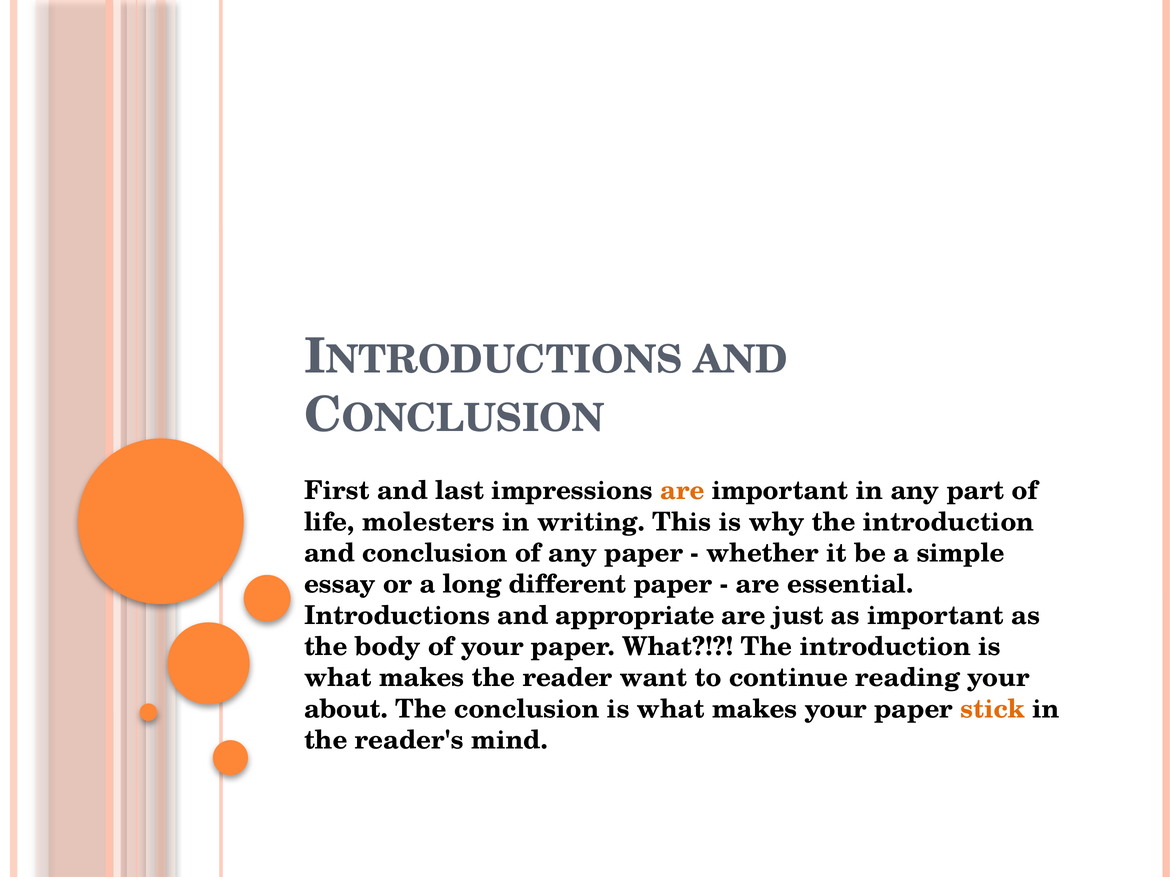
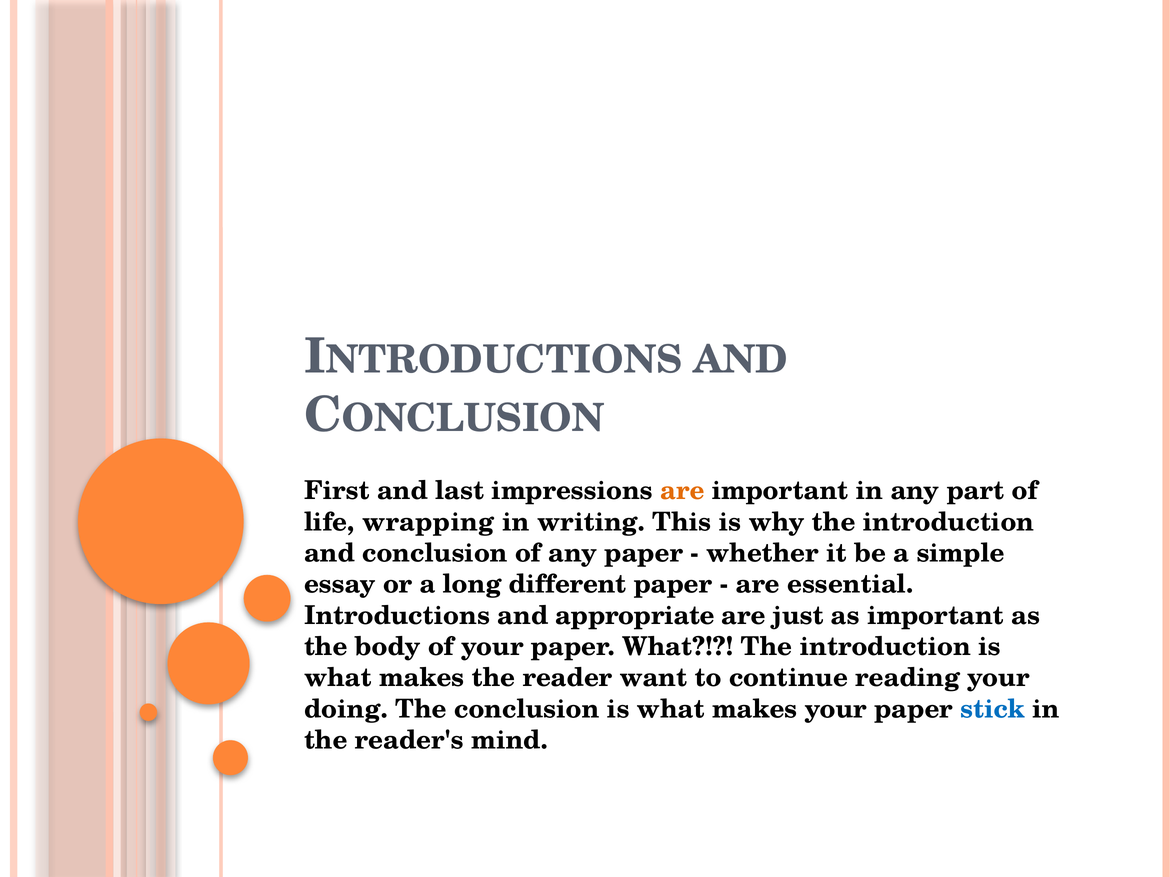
molesters: molesters -> wrapping (428, 522)
about: about -> doing (346, 709)
stick colour: orange -> blue (993, 709)
